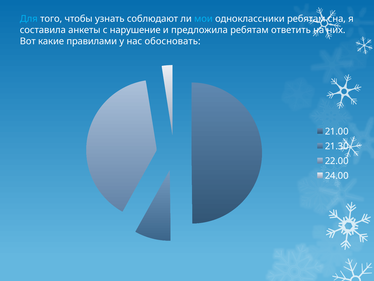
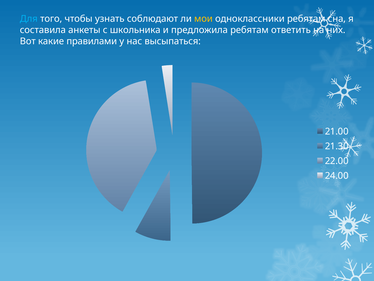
мои colour: light blue -> yellow (203, 19)
нарушение: нарушение -> школьника (135, 30)
обосновать: обосновать -> высыпаться (173, 41)
